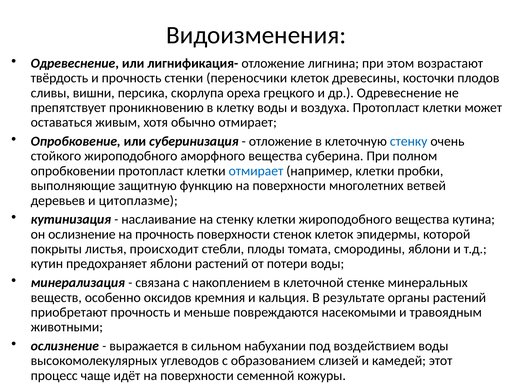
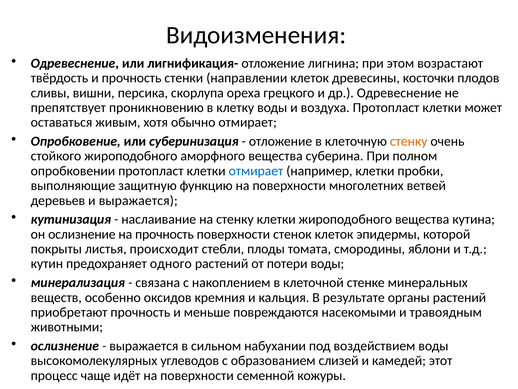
переносчики: переносчики -> направлении (247, 78)
стенку colour: blue -> orange (409, 141)
и цитоплазме: цитоплазме -> выражается (138, 200)
предохраняет яблони: яблони -> одного (171, 263)
